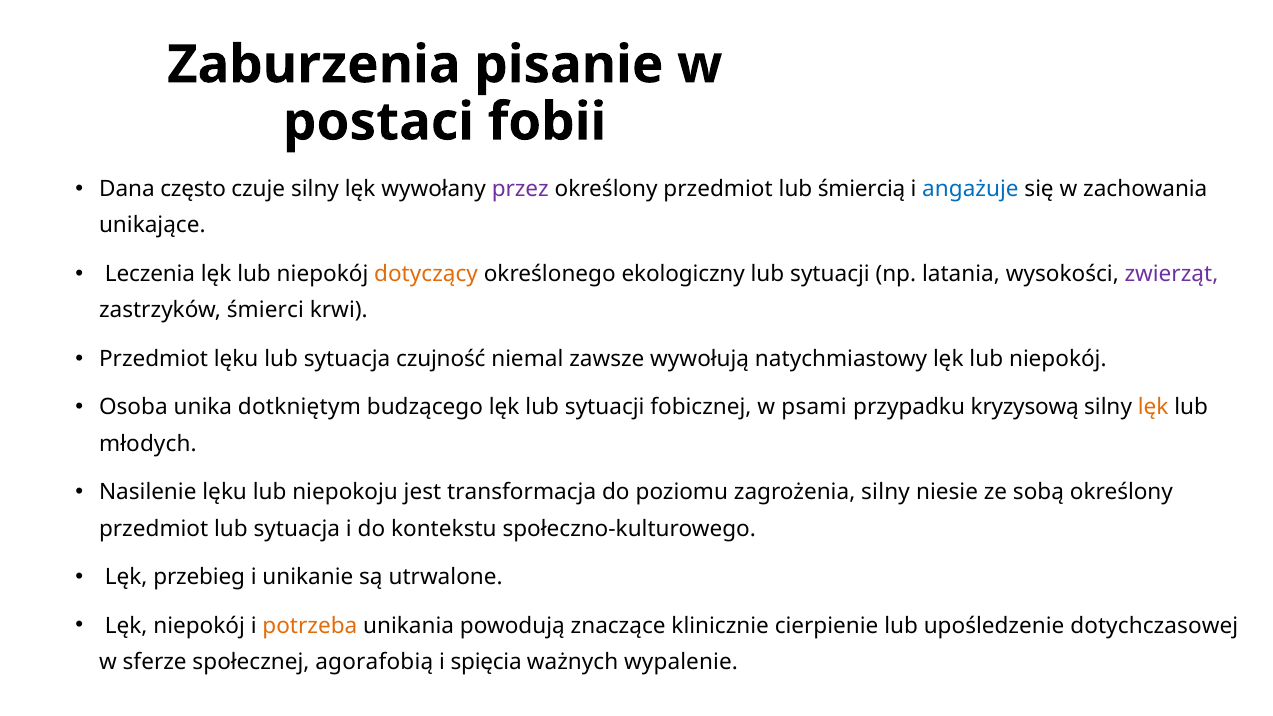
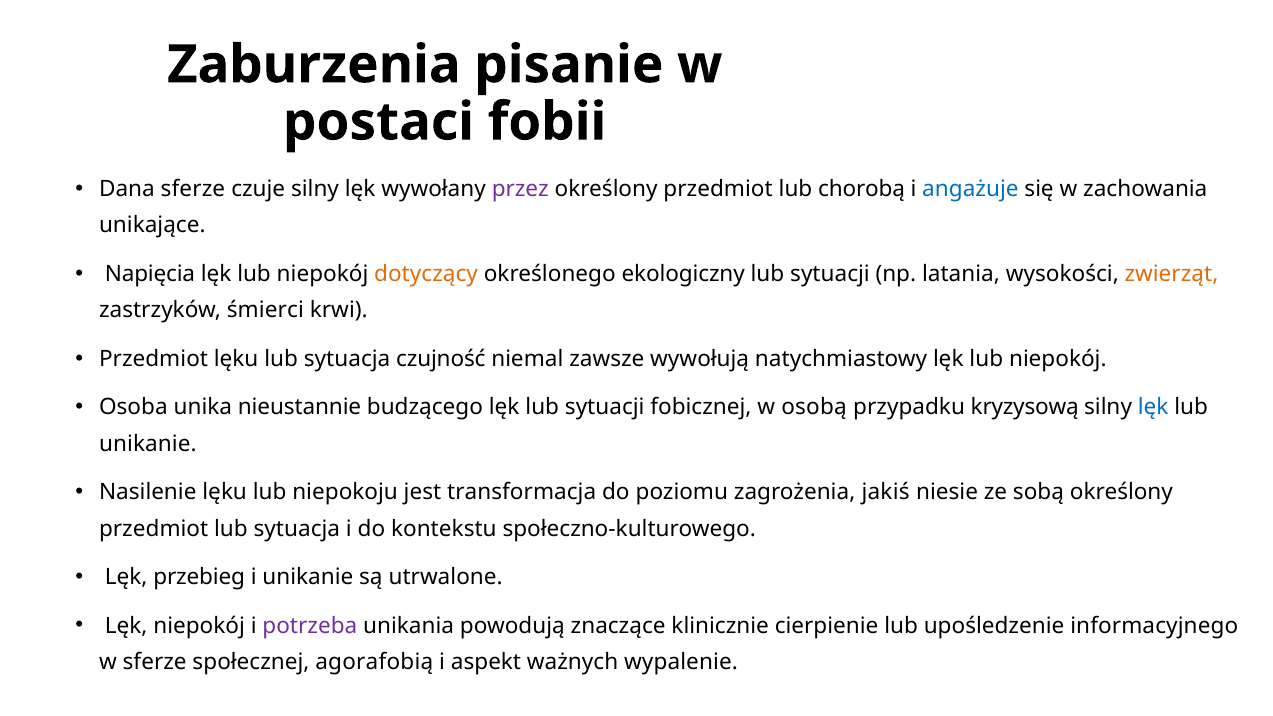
Dana często: często -> sferze (193, 189)
śmiercią: śmiercią -> chorobą (862, 189)
Leczenia: Leczenia -> Napięcia (150, 274)
zwierząt colour: purple -> orange (1171, 274)
dotkniętym: dotkniętym -> nieustannie (300, 407)
psami: psami -> osobą (814, 407)
lęk colour: orange -> blue (1153, 407)
młodych: młodych -> unikanie (148, 444)
zagrożenia silny: silny -> jakiś (886, 492)
potrzeba colour: orange -> purple (310, 626)
dotychczasowej: dotychczasowej -> informacyjnego (1154, 626)
spięcia: spięcia -> aspekt (486, 662)
